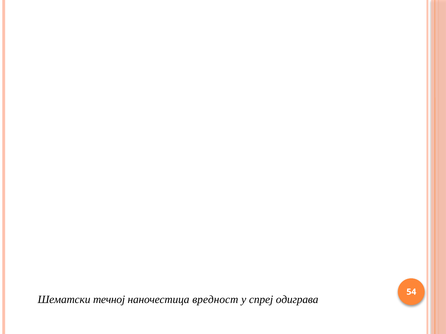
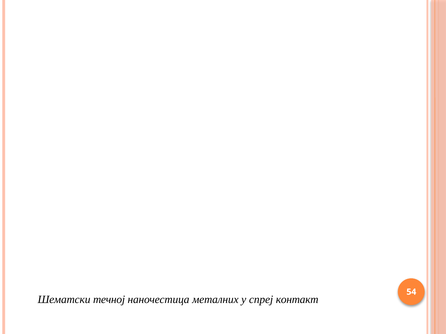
вредност: вредност -> металних (215, 300)
одиграва: одиграва -> контакт (297, 300)
